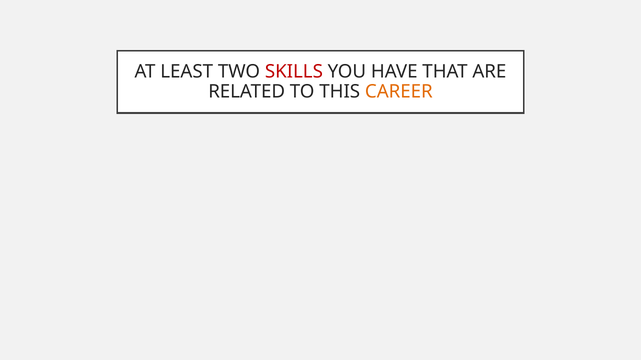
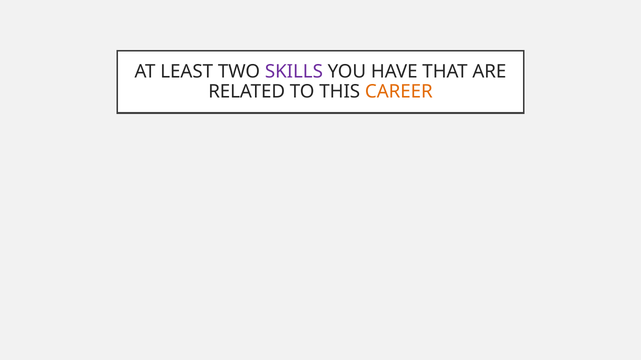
SKILLS colour: red -> purple (294, 72)
